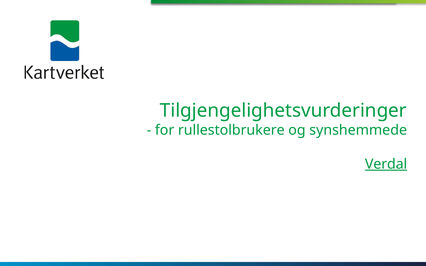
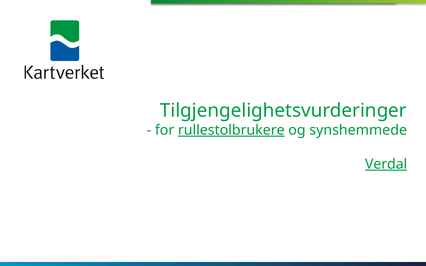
rullestolbrukere underline: none -> present (231, 130)
